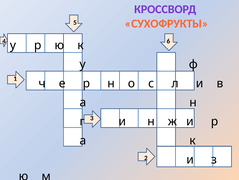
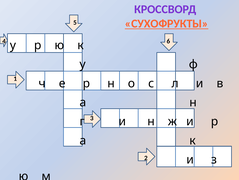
СУХОФРУКТЫ underline: none -> present (167, 24)
